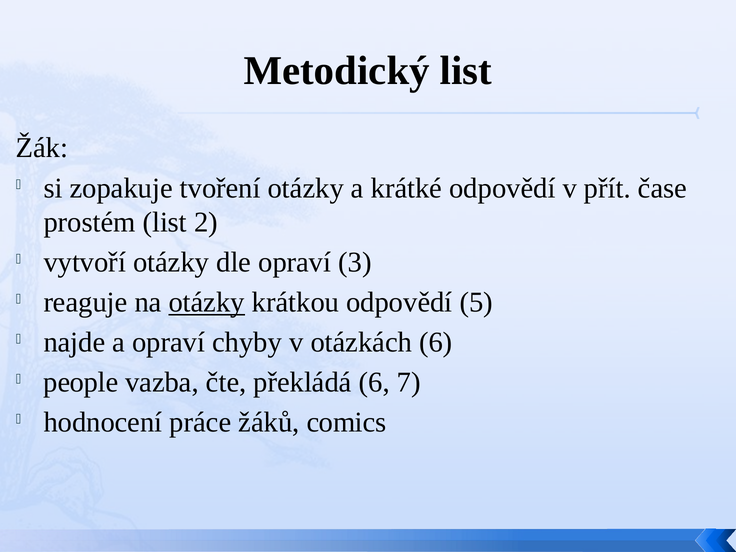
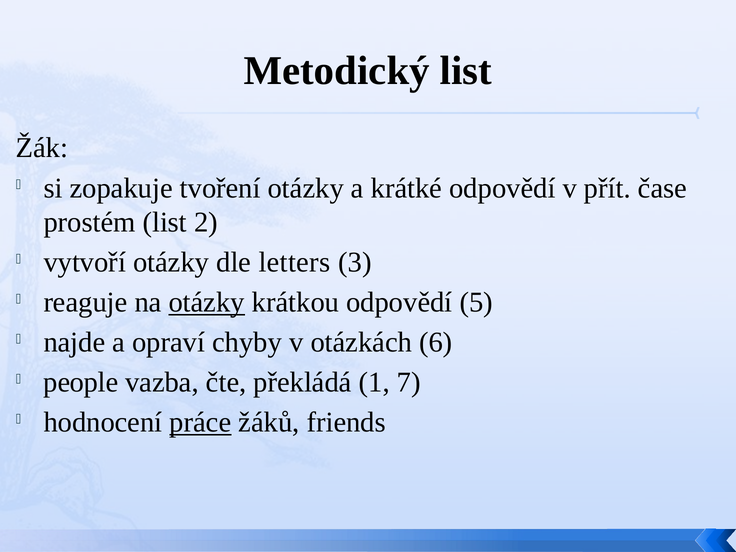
dle opraví: opraví -> letters (295, 262)
překládá 6: 6 -> 1 (374, 382)
práce underline: none -> present (200, 422)
comics: comics -> friends (346, 422)
